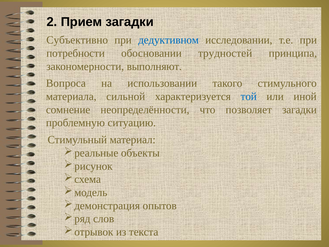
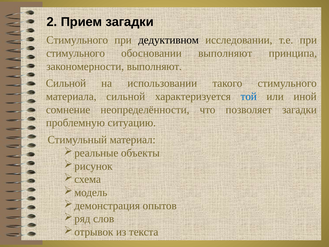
Субъективно: Субъективно -> Стимульного (77, 40)
дедуктивном colour: blue -> black (169, 40)
потребности: потребности -> стимульного (76, 53)
обосновании трудностей: трудностей -> выполняют (225, 53)
Вопроса: Вопроса -> Сильной (66, 83)
